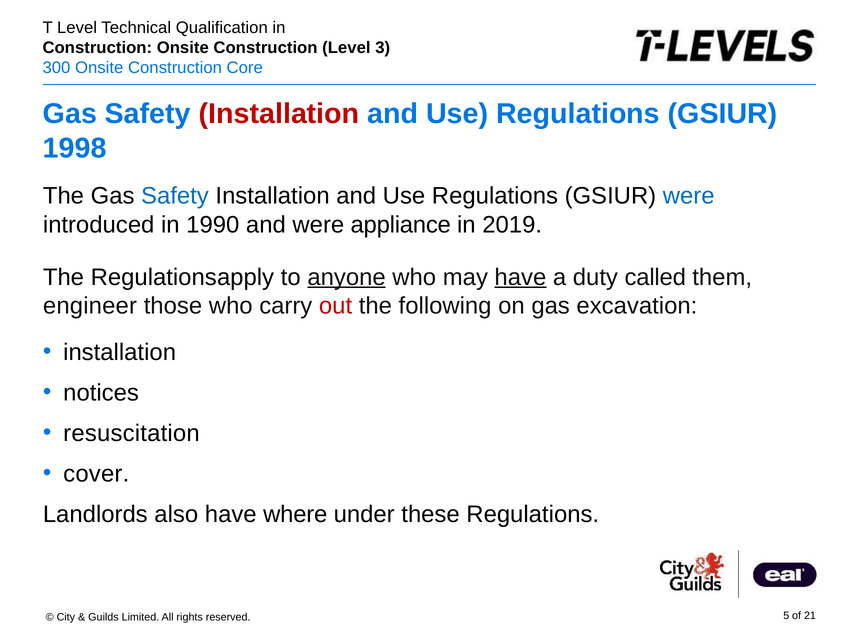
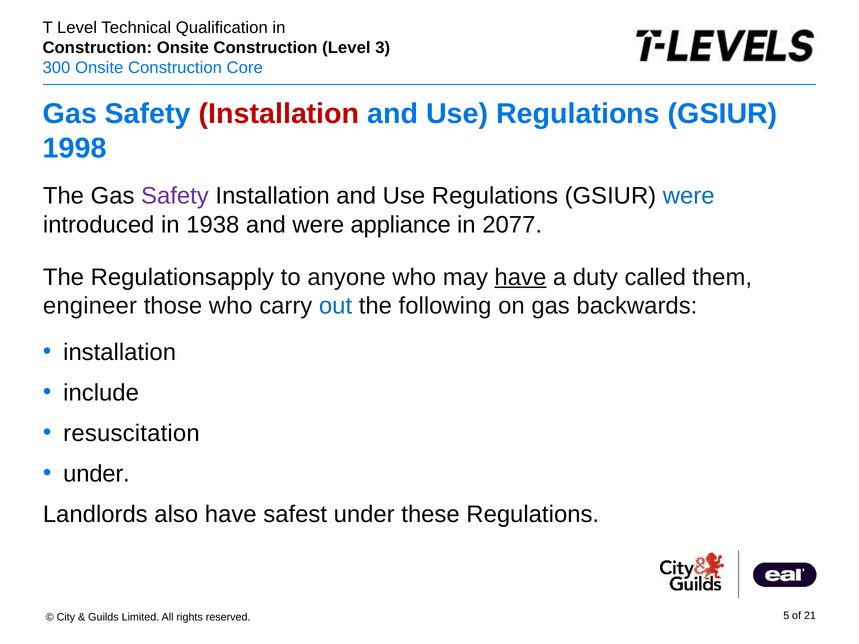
Safety colour: blue -> purple (175, 196)
1990: 1990 -> 1938 (213, 225)
2019: 2019 -> 2077 (512, 225)
anyone underline: present -> none (347, 277)
out colour: red -> blue (336, 306)
excavation: excavation -> backwards (637, 306)
notices: notices -> include (101, 393)
cover: cover -> under (96, 474)
where: where -> safest (295, 515)
